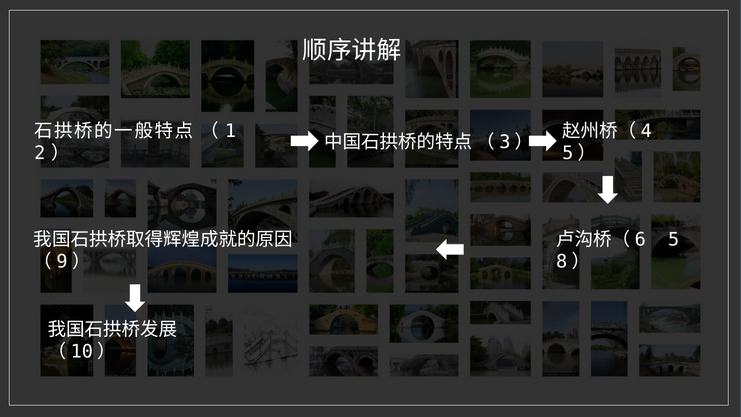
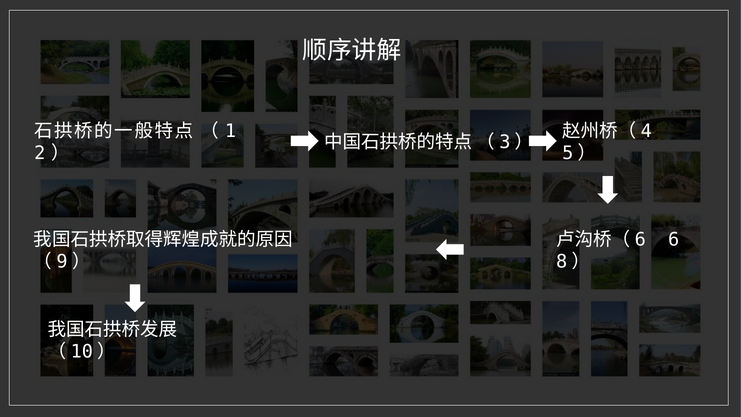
5: 5 -> 6 (674, 240)
